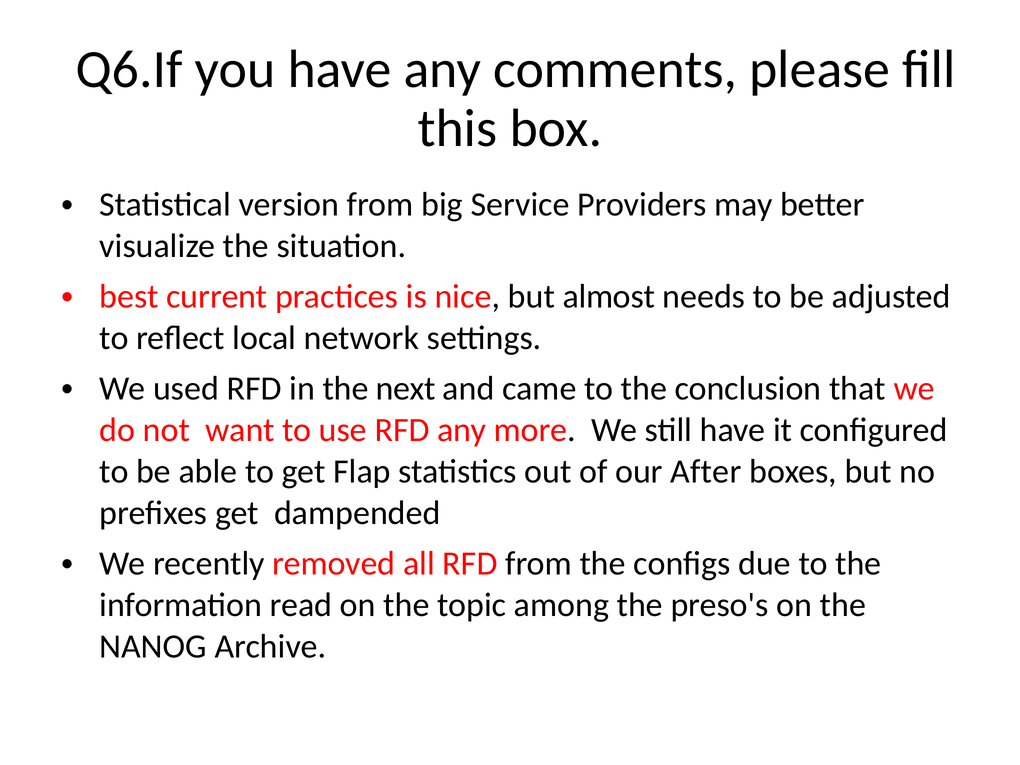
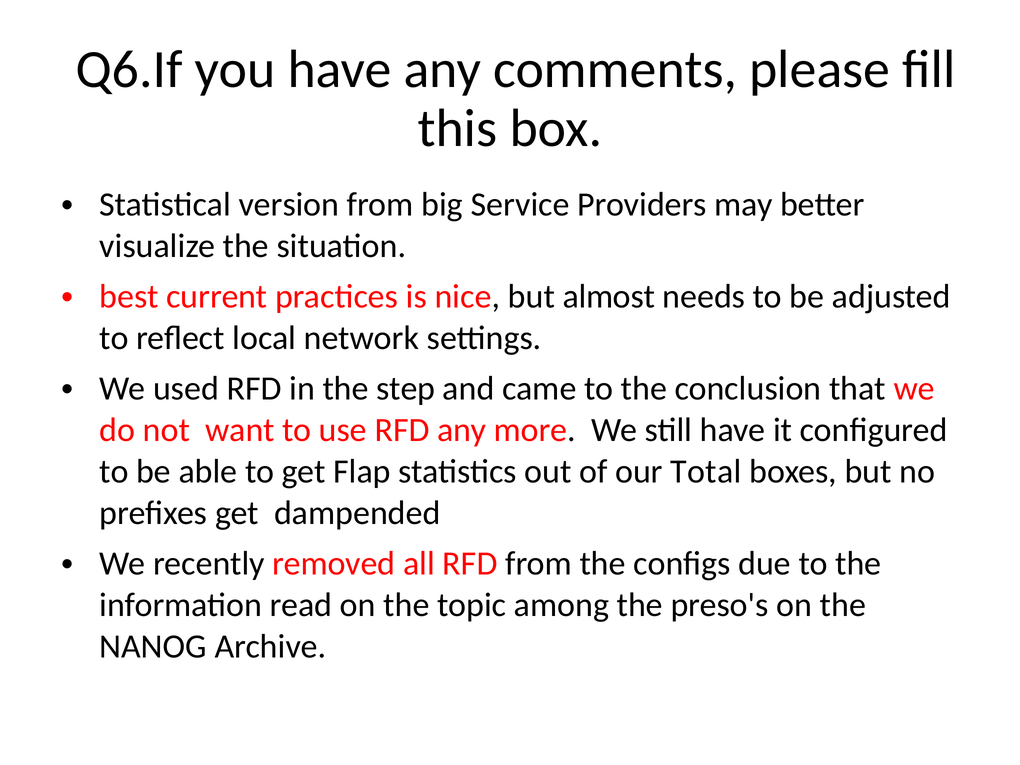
next: next -> step (406, 389)
After: After -> Total (706, 472)
